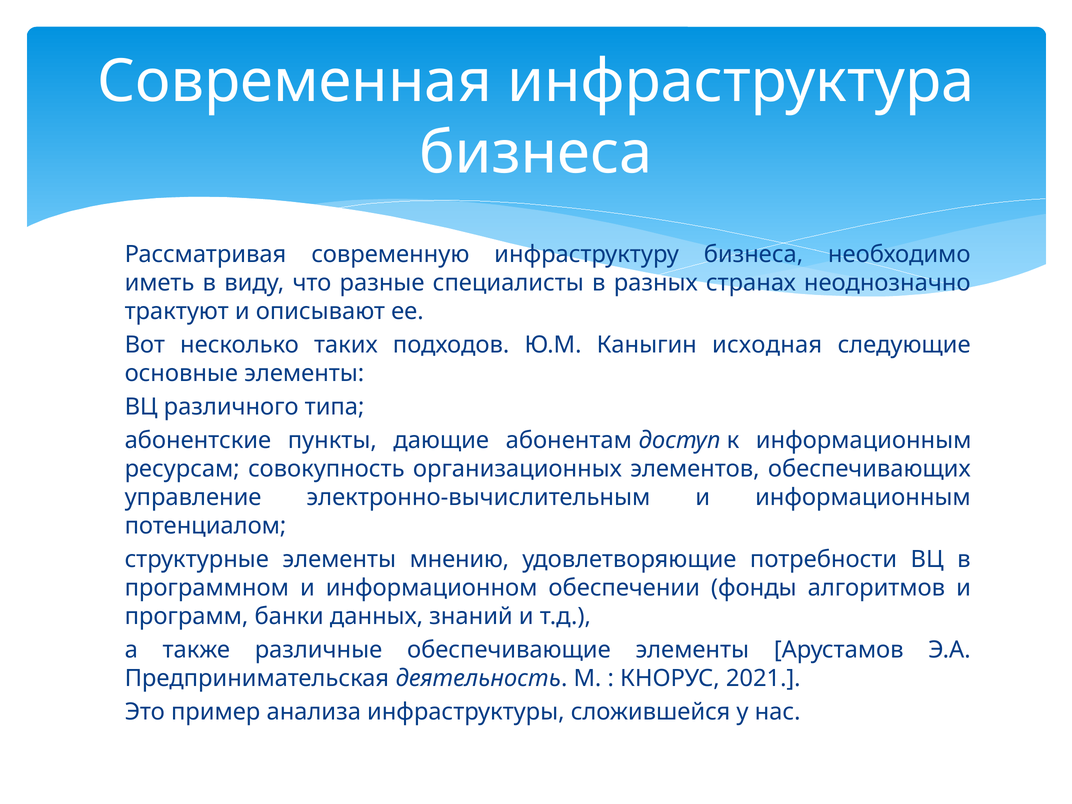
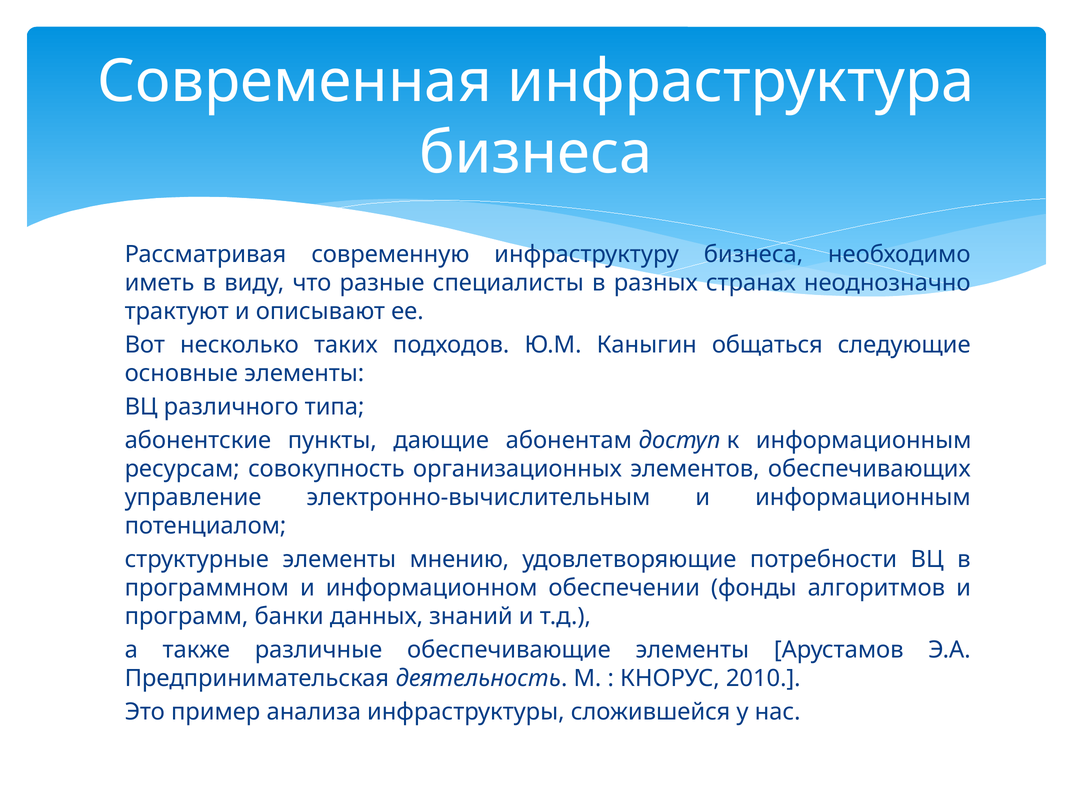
исходная: исходная -> общаться (767, 345)
2021: 2021 -> 2010 (763, 678)
